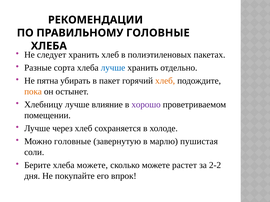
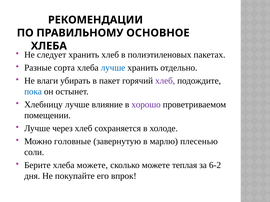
ПРАВИЛЬНОМУ ГОЛОВНЫЕ: ГОЛОВНЫЕ -> ОСНОВНОЕ (158, 33)
пятна: пятна -> влаги (48, 81)
хлеб colour: orange -> purple (165, 81)
пока colour: orange -> blue (33, 92)
пушистая: пушистая -> плесенью (199, 142)
растет: растет -> теплая (185, 166)
2-2: 2-2 -> 6-2 (215, 166)
